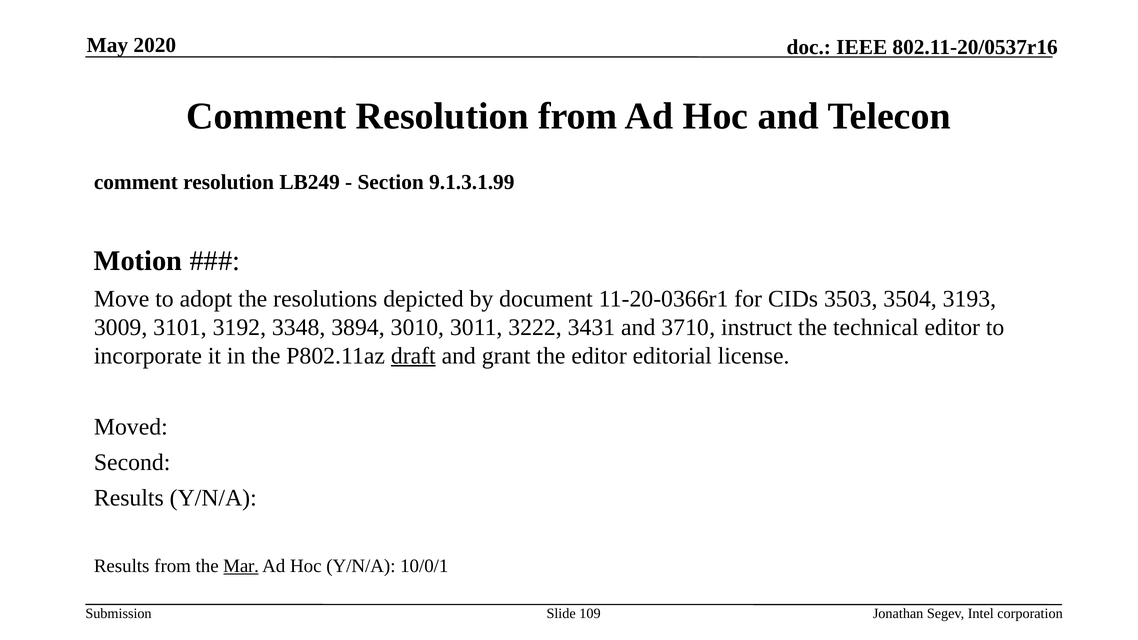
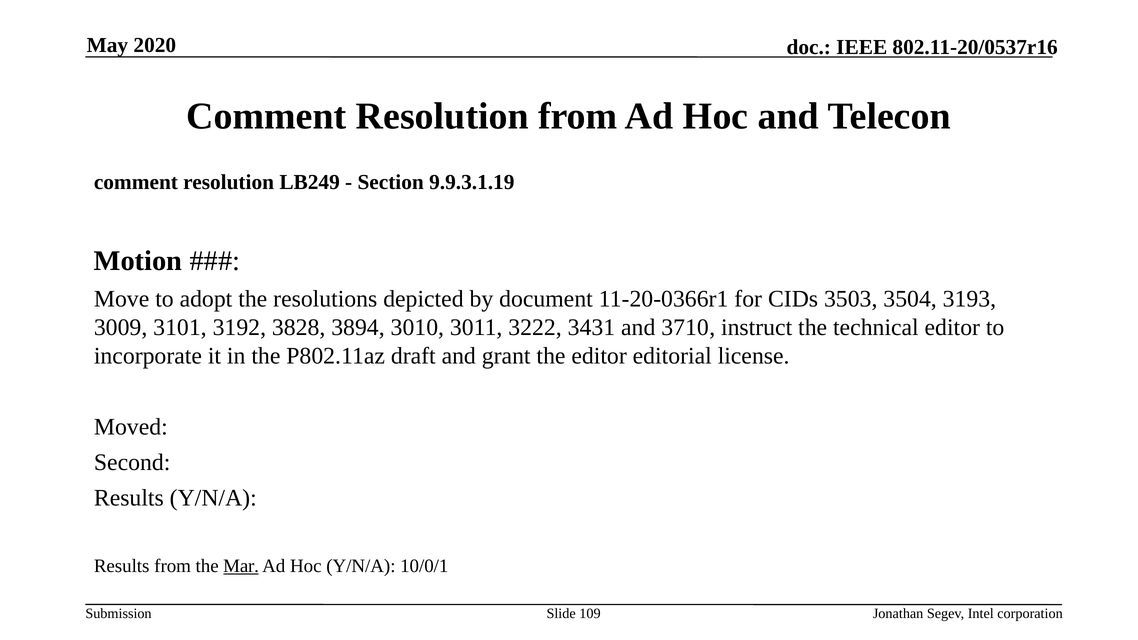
9.1.3.1.99: 9.1.3.1.99 -> 9.9.3.1.19 (472, 182)
3348: 3348 -> 3828 (299, 327)
draft underline: present -> none (413, 356)
